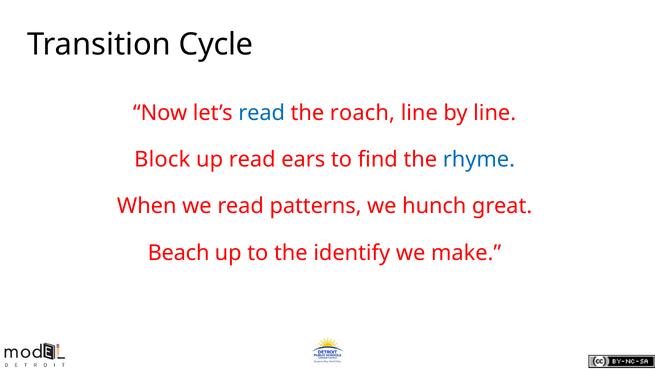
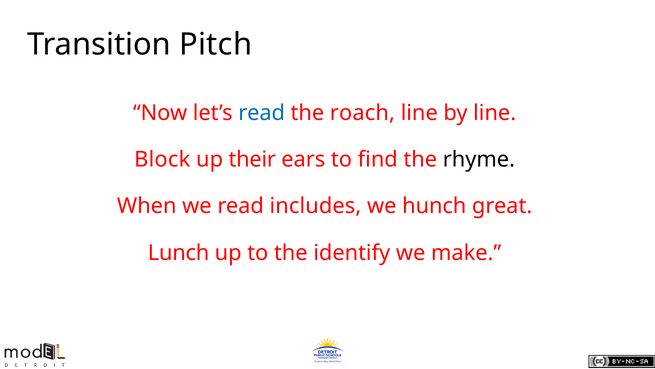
Cycle: Cycle -> Pitch (216, 44)
up read: read -> their (252, 159)
rhyme colour: blue -> black (479, 159)
patterns: patterns -> includes (315, 206)
Beach: Beach -> Lunch (179, 252)
